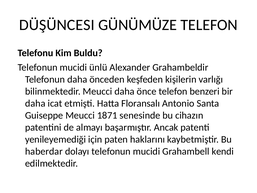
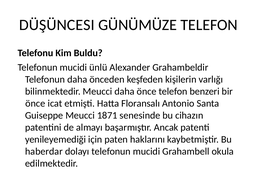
daha: daha -> önce (35, 103)
kendi: kendi -> okula (223, 151)
